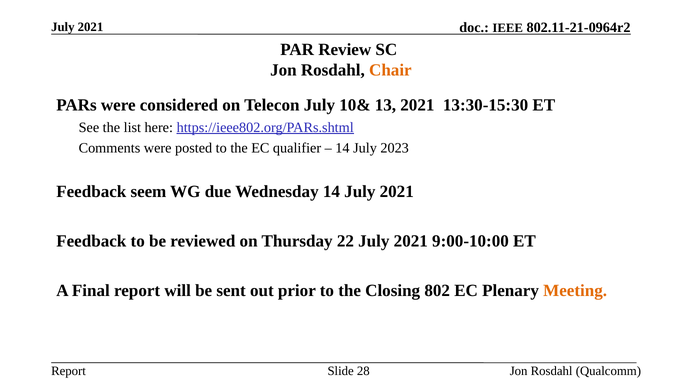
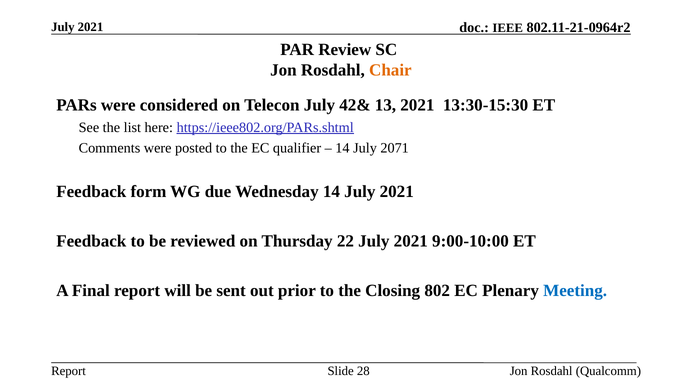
10&: 10& -> 42& (355, 105)
2023: 2023 -> 2071 (395, 148)
seem: seem -> form (148, 192)
Meeting colour: orange -> blue (575, 291)
